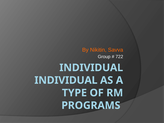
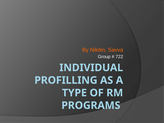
INDIVIDUAL: INDIVIDUAL -> PROFILLING (66, 80)
